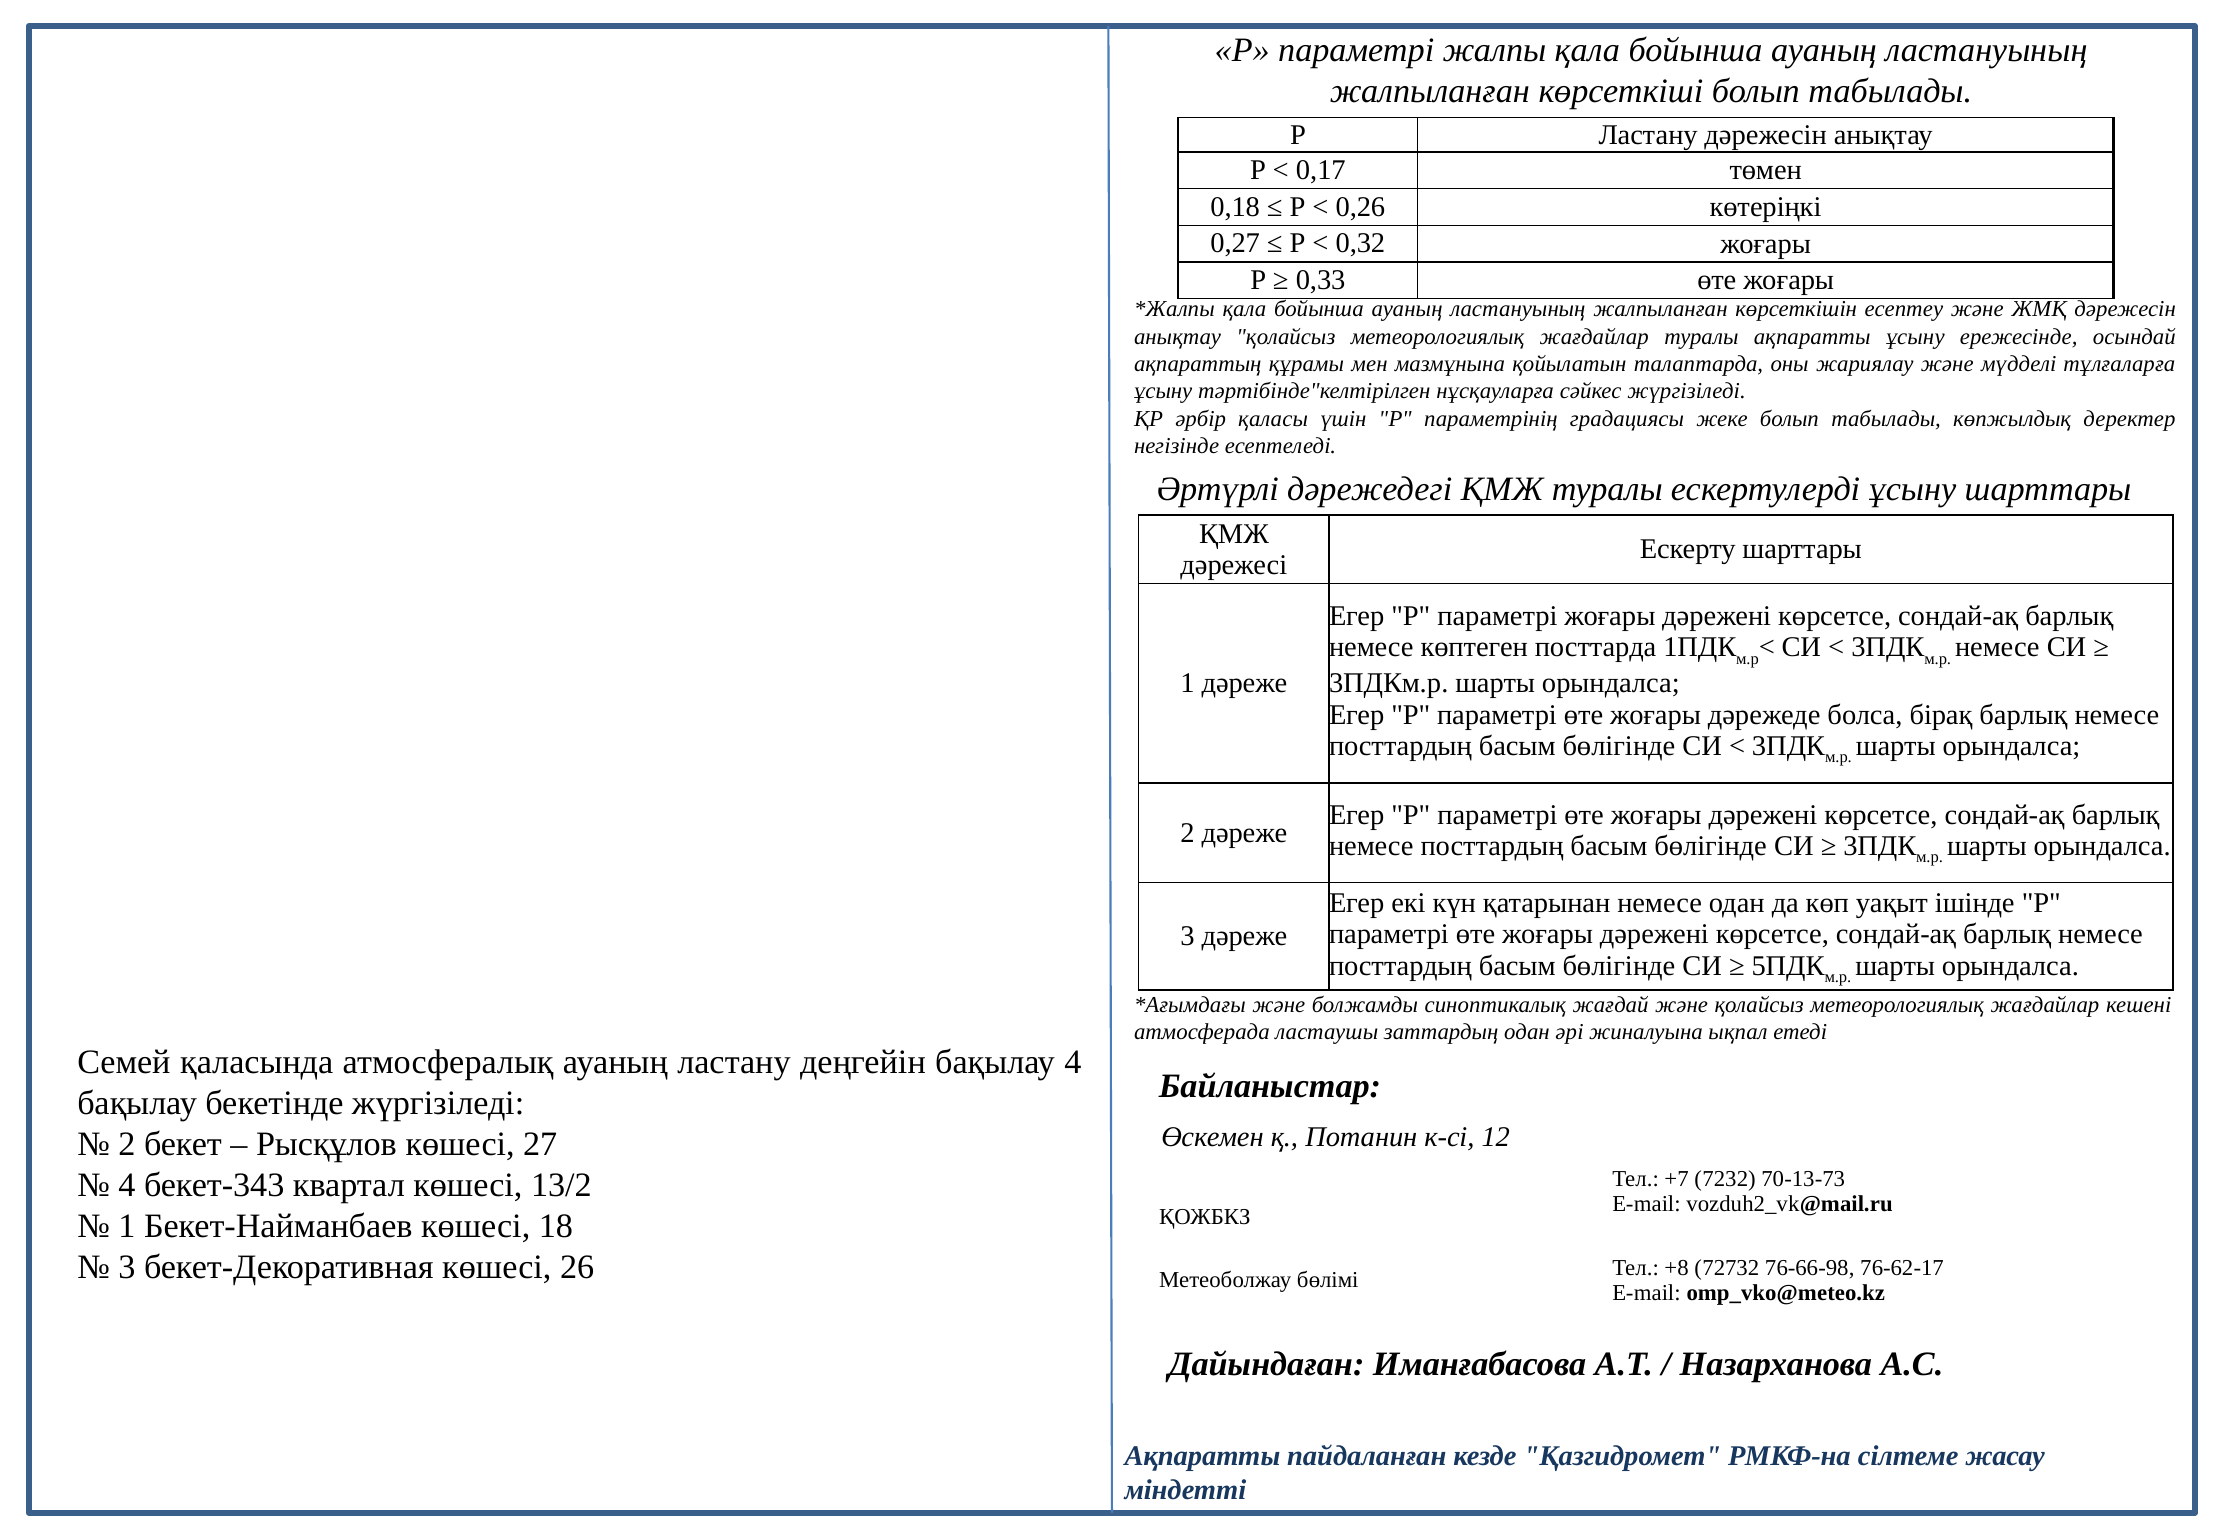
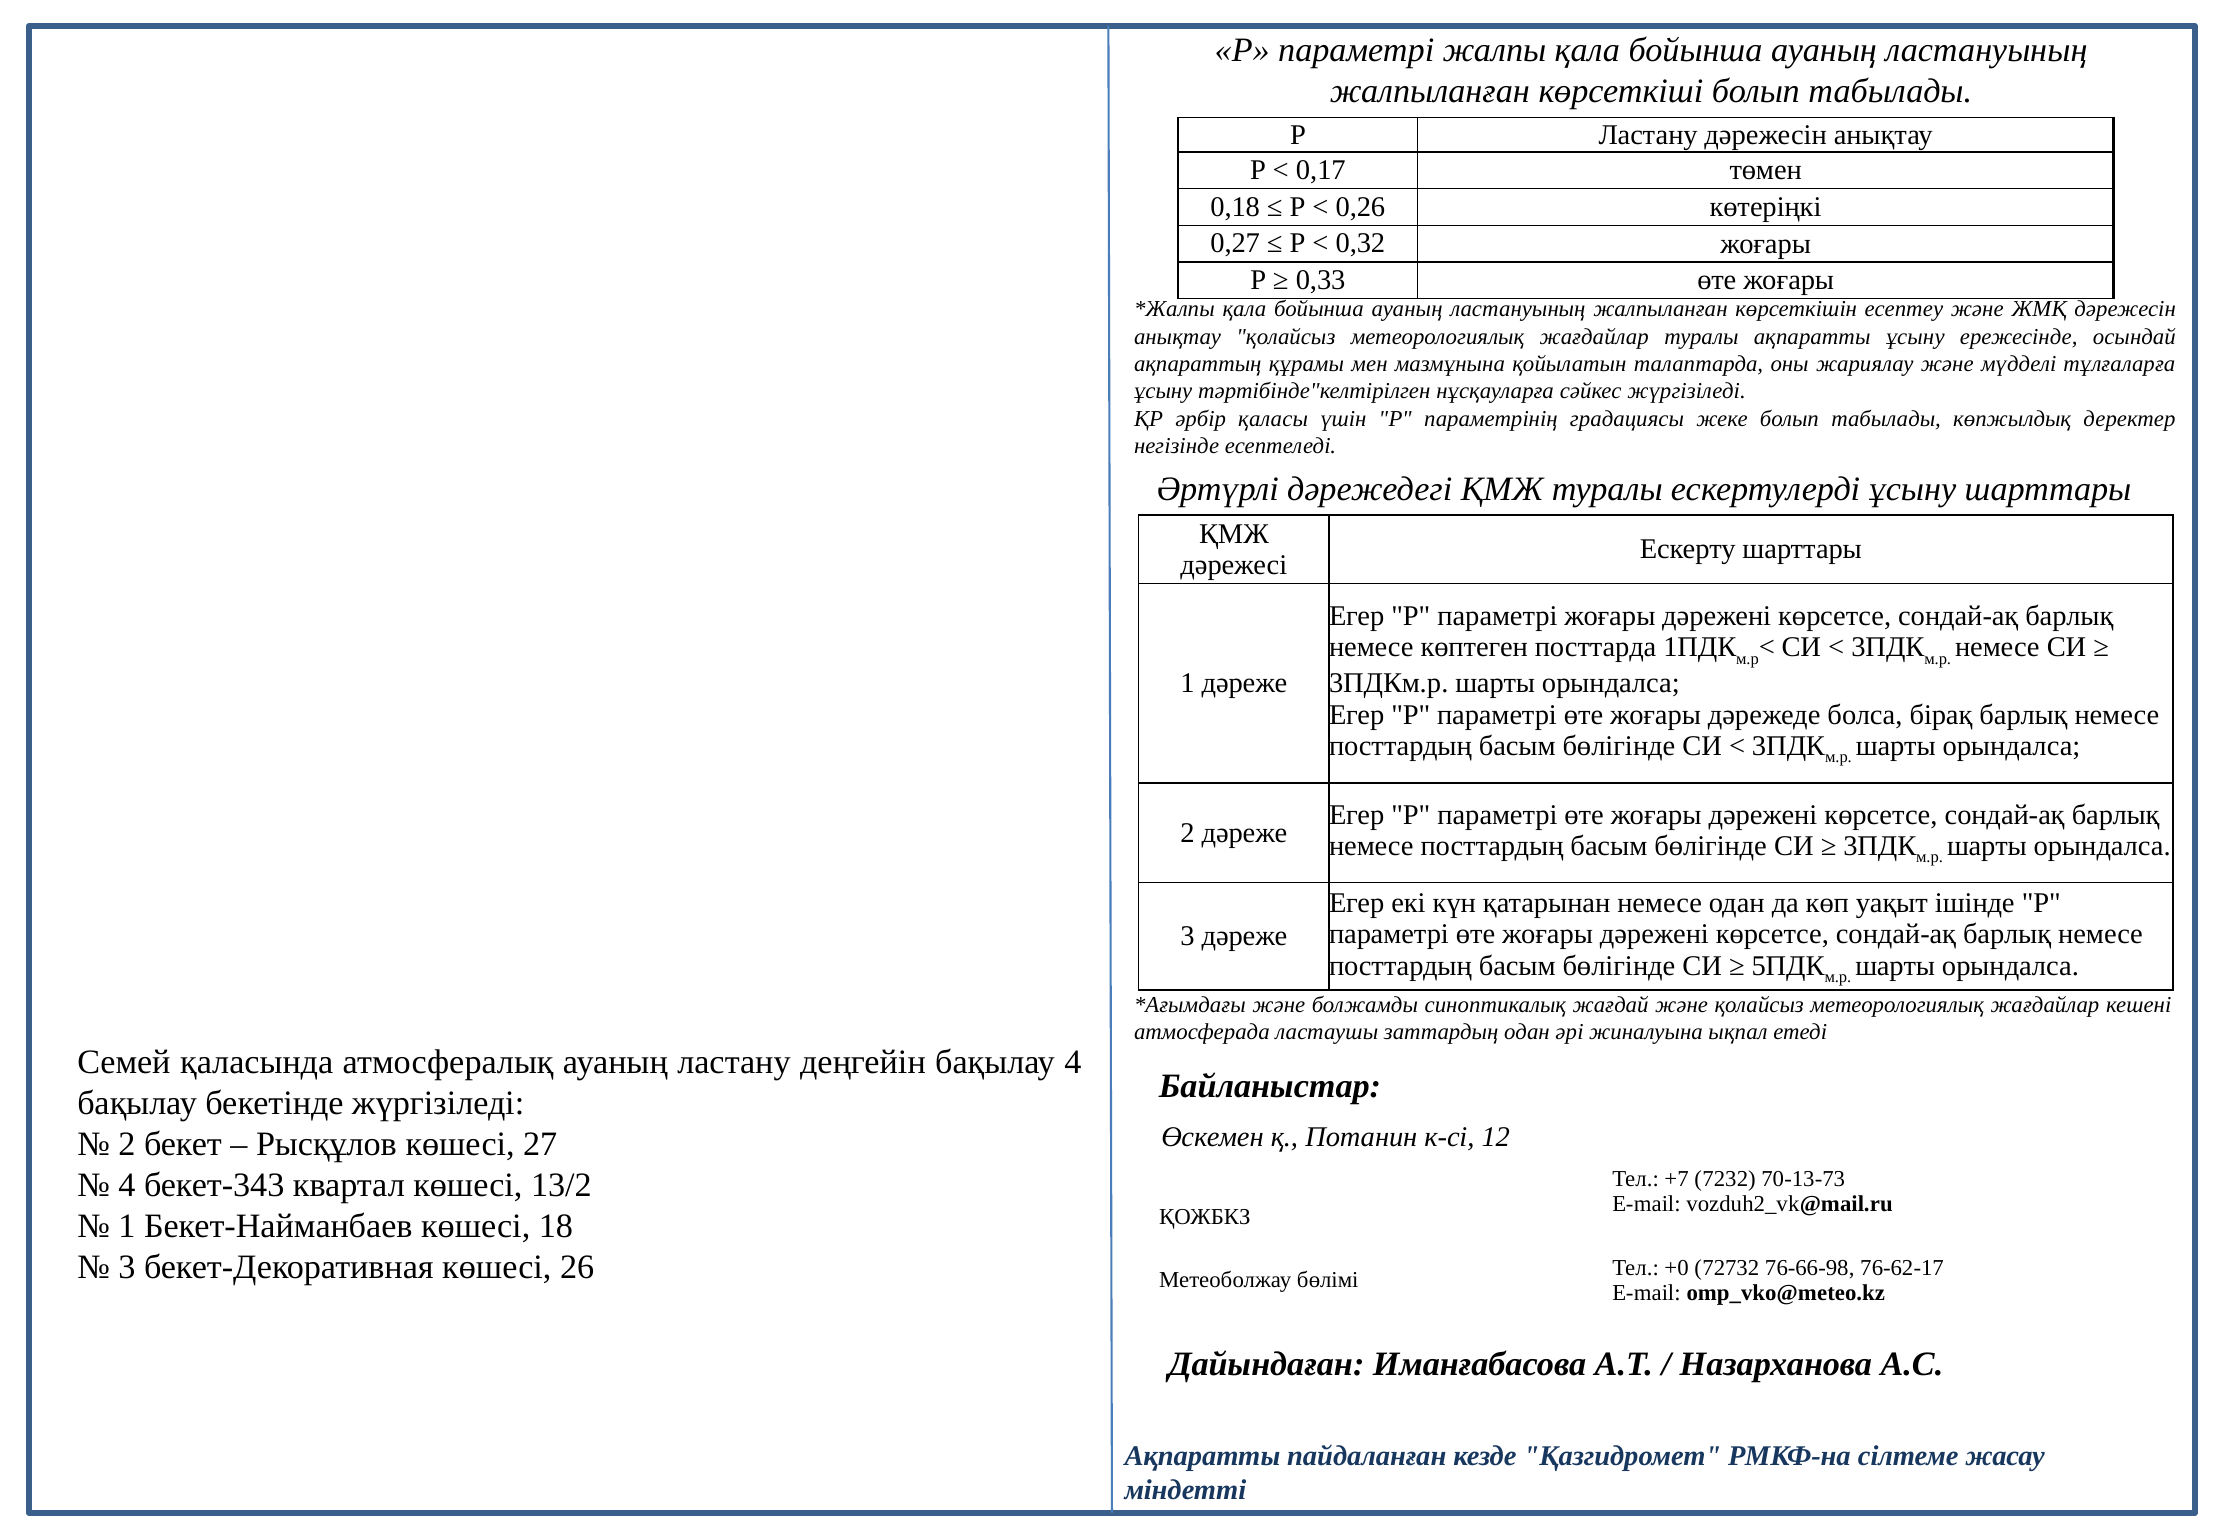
+8: +8 -> +0 (1677, 1268)
